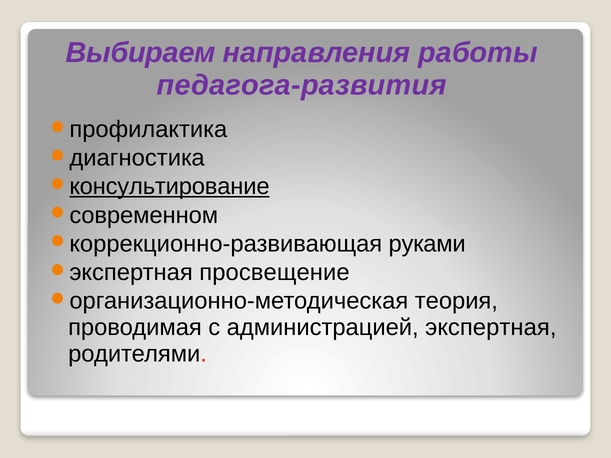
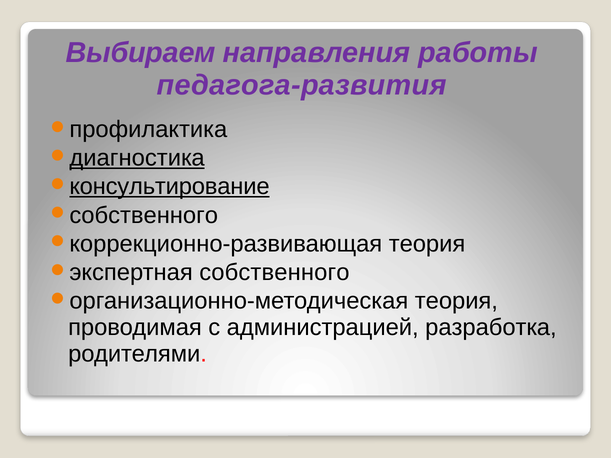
диагностика underline: none -> present (137, 158)
современном: современном -> собственного (144, 215)
коррекционно-развивающая руками: руками -> теория (427, 244)
экспертная просвещение: просвещение -> собственного (274, 273)
администрацией экспертная: экспертная -> разработка (491, 328)
